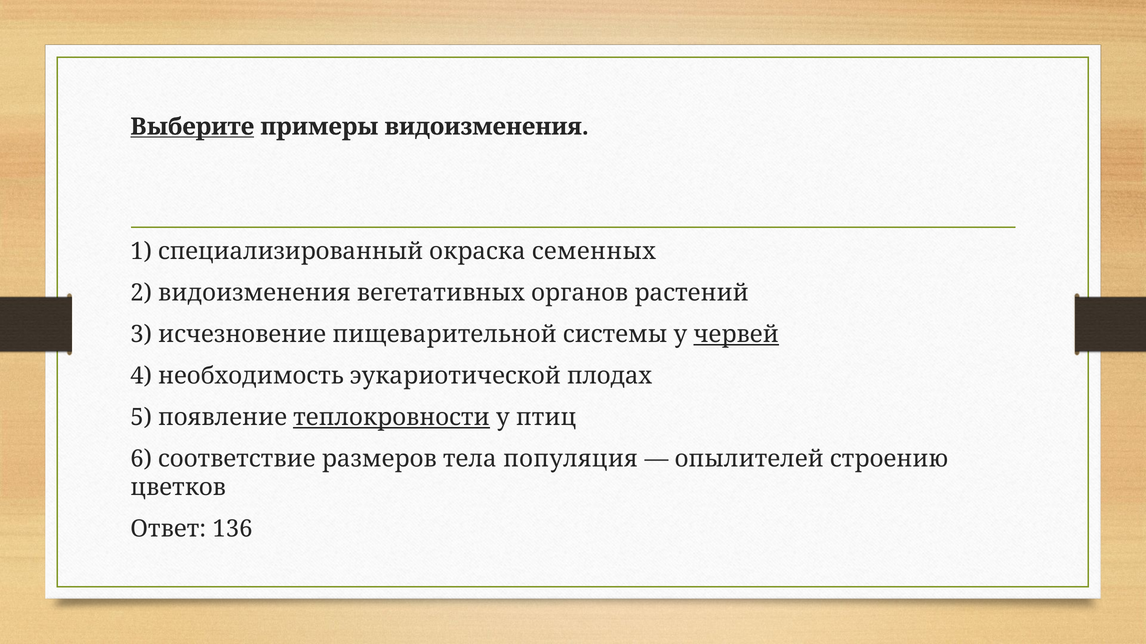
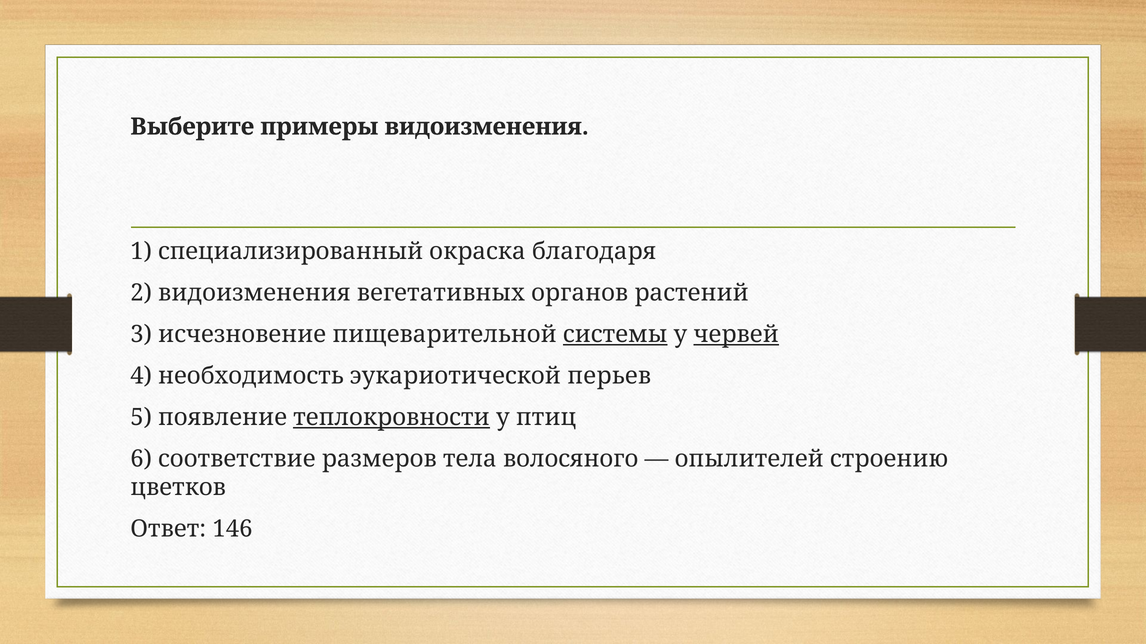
Выберите underline: present -> none (192, 127)
семенных: семенных -> благодаря (594, 251)
системы underline: none -> present (615, 335)
плодах: плодах -> перьев (609, 376)
популяция: популяция -> волосяного (571, 459)
136: 136 -> 146 (232, 529)
